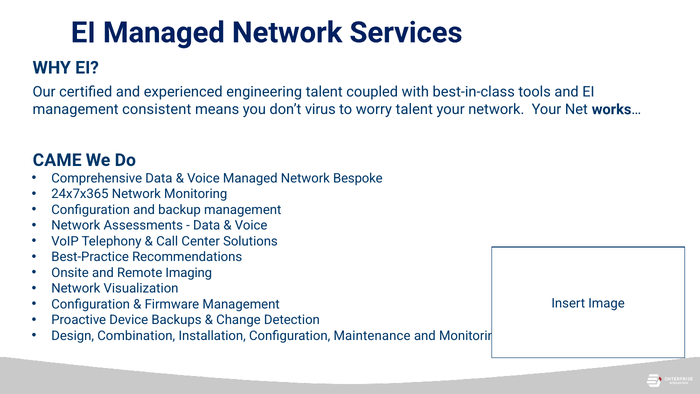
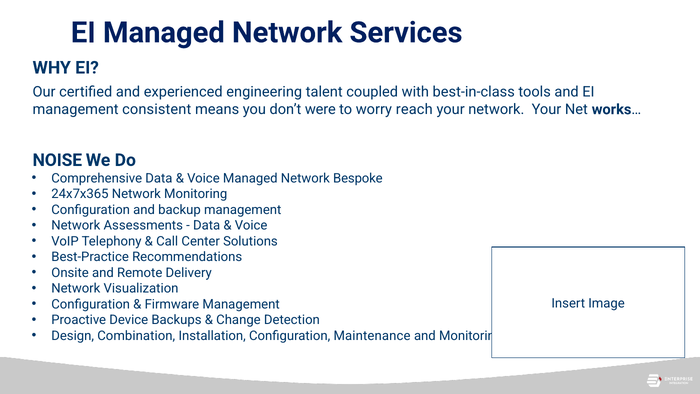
virus: virus -> were (320, 109)
worry talent: talent -> reach (414, 109)
CAME: CAME -> NOISE (57, 160)
Imaging: Imaging -> Delivery (189, 273)
